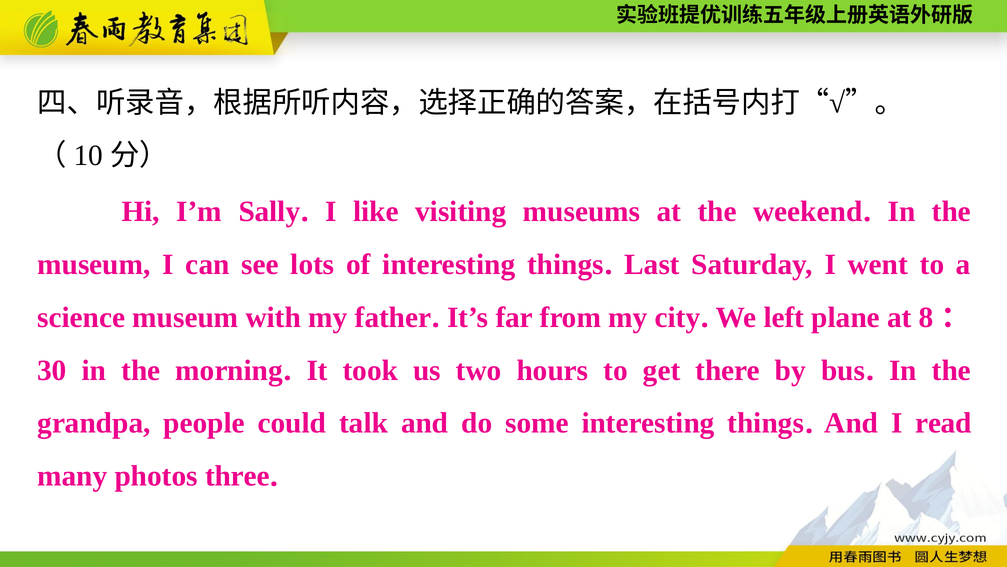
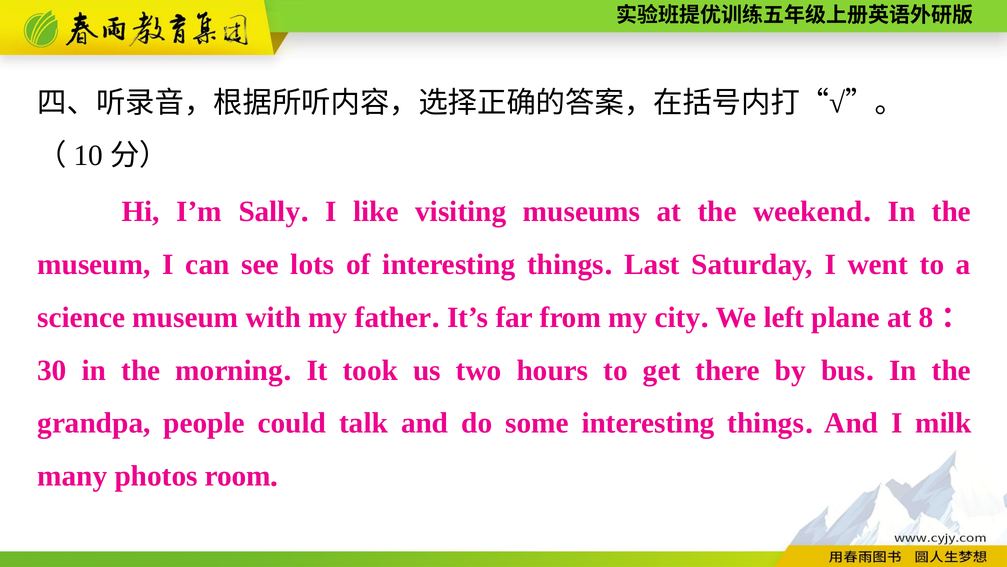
read: read -> milk (943, 423)
three: three -> room (237, 476)
